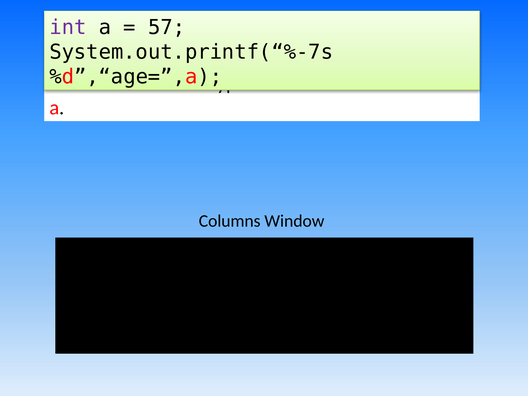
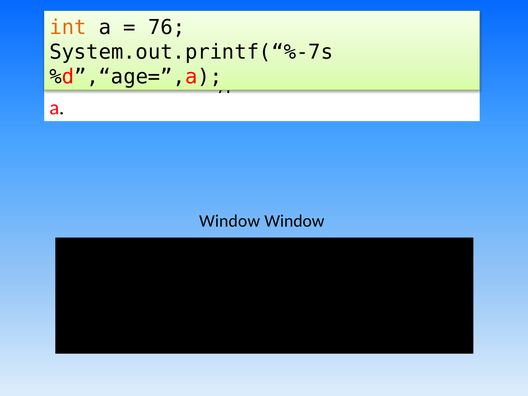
int colour: purple -> orange (68, 27)
57: 57 -> 76 (167, 27)
Columns: Columns -> Window (230, 221)
